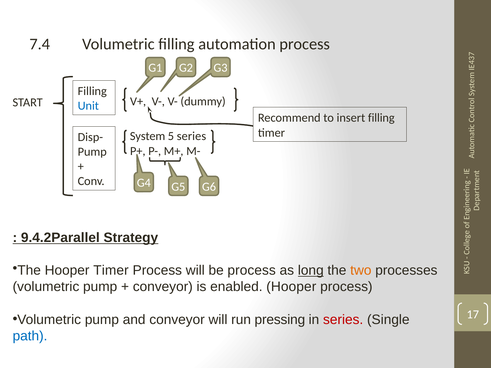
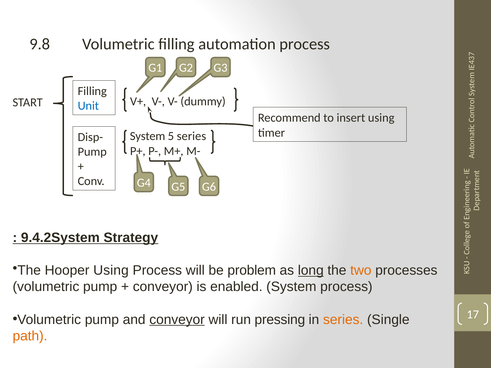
7.4: 7.4 -> 9.8 (40, 44)
insert filling: filling -> using (381, 118)
9.4.2Parallel: 9.4.2Parallel -> 9.4.2System (60, 238)
Hooper Timer: Timer -> Using (111, 271)
be process: process -> problem (252, 271)
enabled Hooper: Hooper -> System (291, 287)
conveyor underline: none -> present (177, 320)
series colour: red -> orange (343, 320)
path colour: blue -> orange (30, 336)
